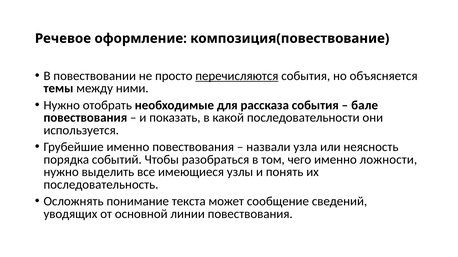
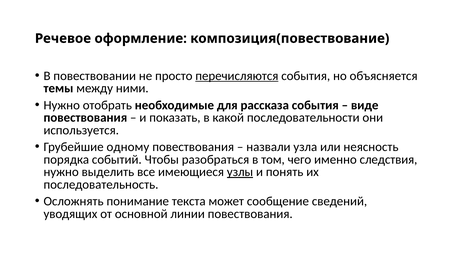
бале: бале -> виде (365, 105)
Грубейшие именно: именно -> одному (128, 147)
ложности: ложности -> следствия (389, 160)
узлы underline: none -> present (240, 172)
